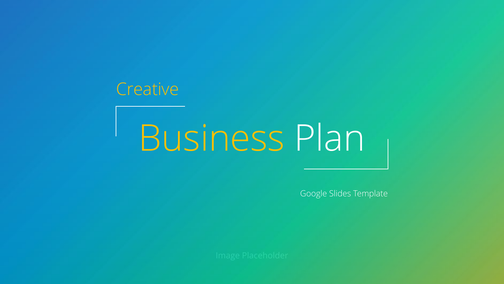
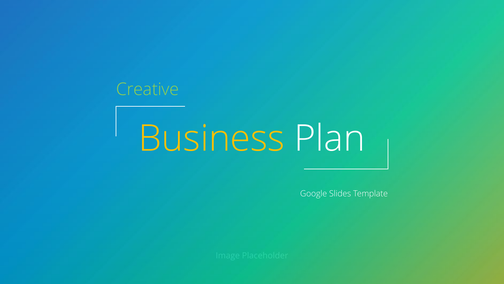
Creative colour: yellow -> light green (148, 89)
